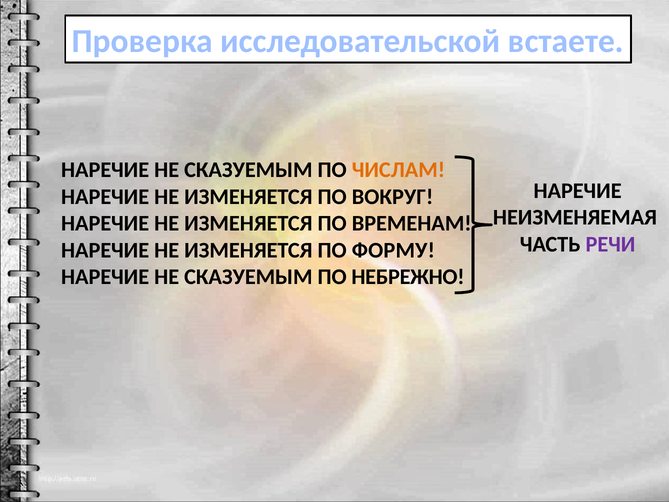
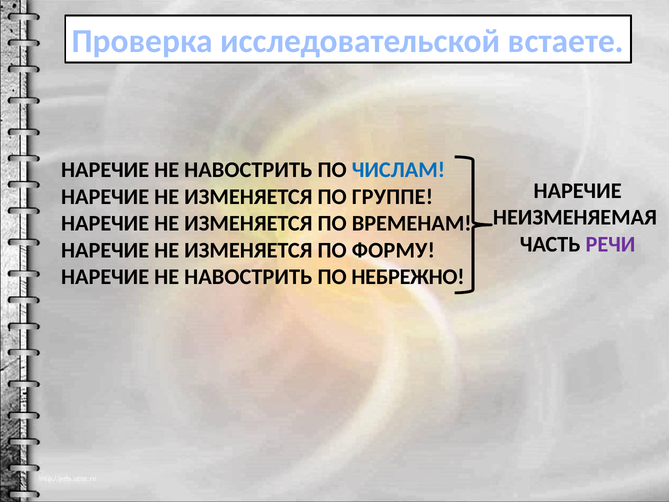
СКАЗУЕМЫМ: СКАЗУЕМЫМ -> НАВОСТРИТЬ (248, 170)
ЧИСЛАМ colour: orange -> blue (398, 170)
ВОКРУГ: ВОКРУГ -> ГРУППЕ (392, 197)
СКАЗУЕМЫМ: СКАЗУЕМЫМ -> НАВОСТРИТЬ (248, 277)
